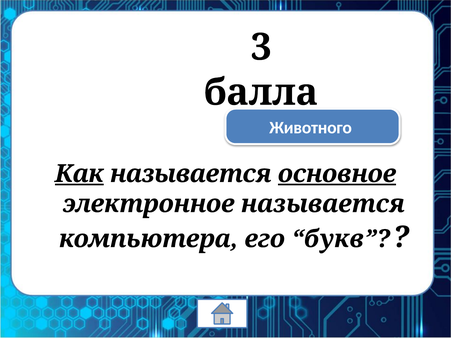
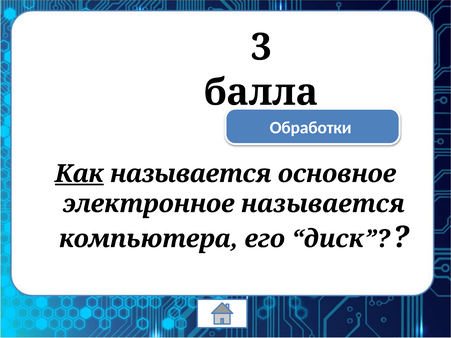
Животного: Животного -> Обработки (311, 128)
основное underline: present -> none (337, 174)
букв: букв -> диск (341, 239)
